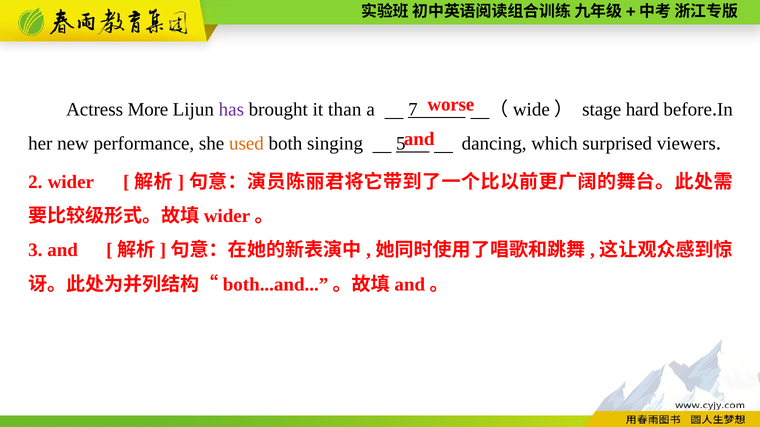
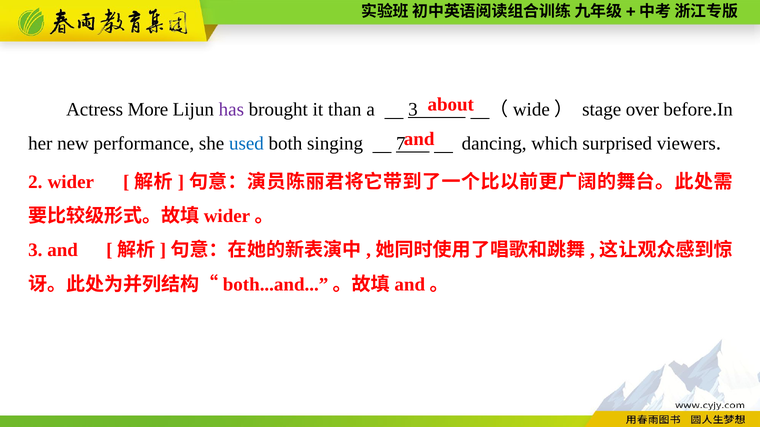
worse: worse -> about (451, 105)
a 7: 7 -> 3 (413, 109)
hard: hard -> over (642, 109)
used colour: orange -> blue (246, 144)
5: 5 -> 7 (401, 144)
